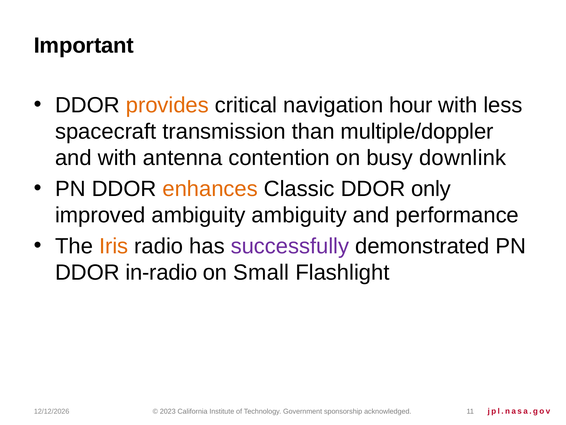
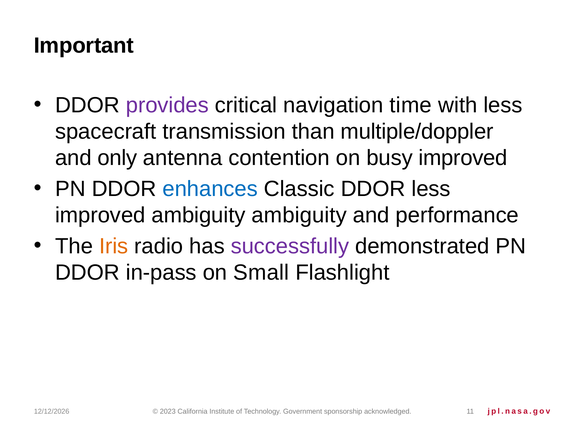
provides colour: orange -> purple (167, 105)
hour: hour -> time (411, 105)
and with: with -> only (117, 158)
busy downlink: downlink -> improved (463, 158)
enhances colour: orange -> blue (210, 189)
DDOR only: only -> less (431, 189)
in-radio: in-radio -> in-pass (161, 272)
